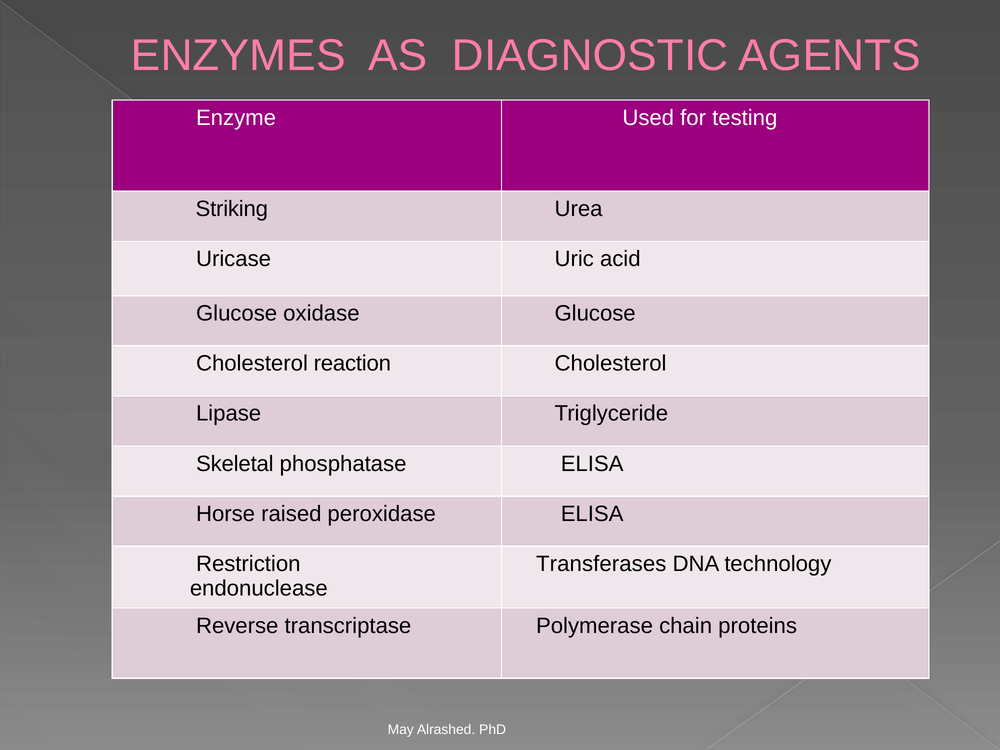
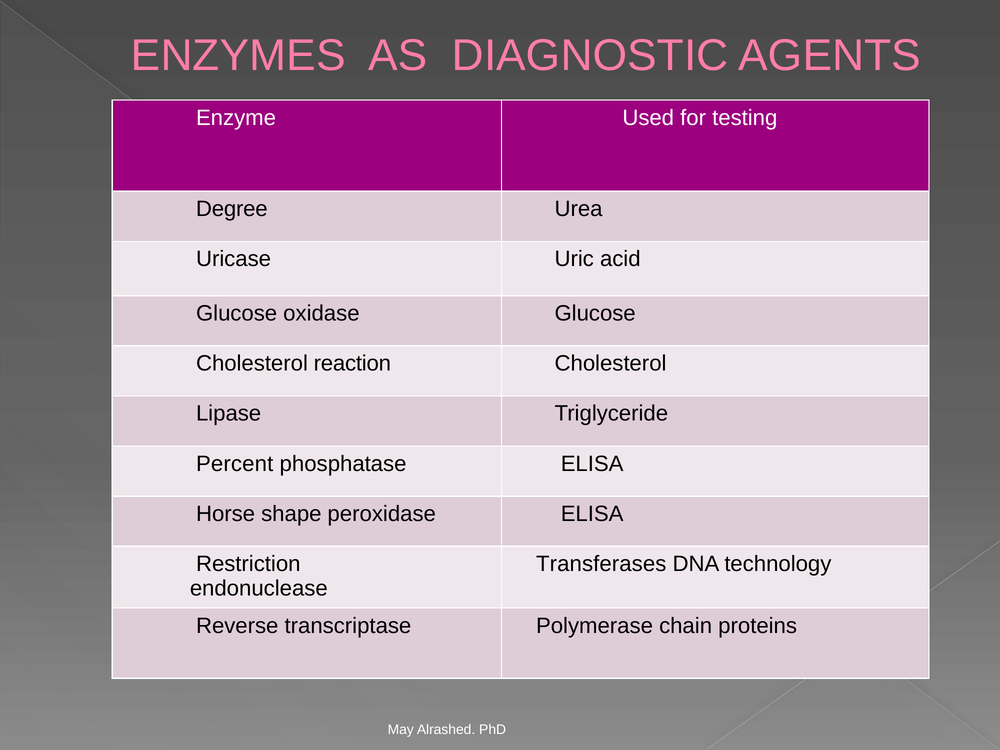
Striking: Striking -> Degree (232, 209)
Skeletal: Skeletal -> Percent (235, 464)
raised: raised -> shape (291, 514)
